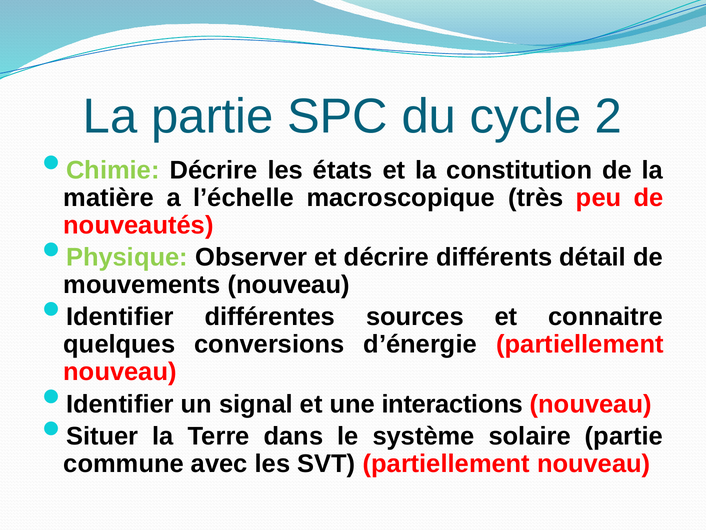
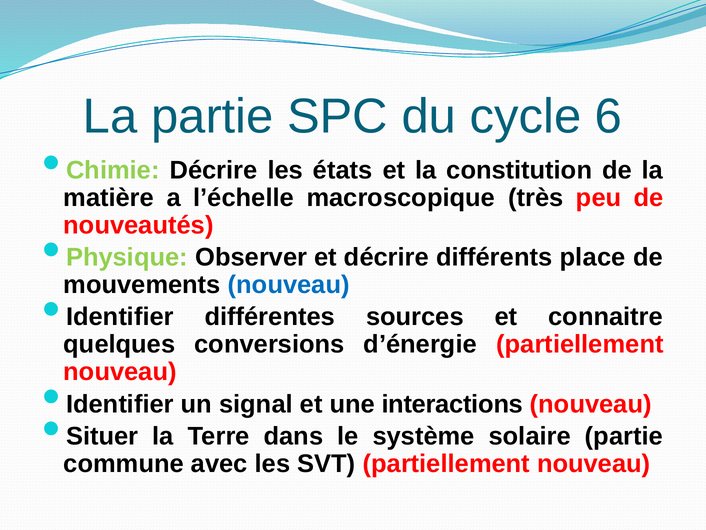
2: 2 -> 6 (609, 117)
détail: détail -> place (593, 257)
nouveau colour: black -> blue (289, 285)
